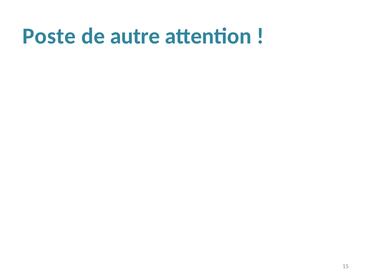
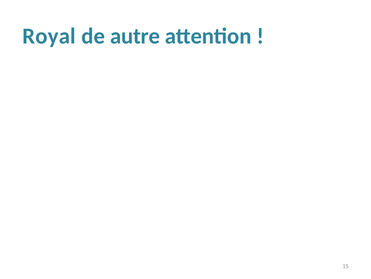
Poste: Poste -> Royal (49, 36)
